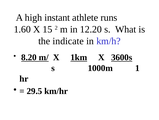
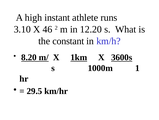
1.60: 1.60 -> 3.10 (22, 29)
15: 15 -> 46 (47, 29)
indicate: indicate -> constant (68, 41)
